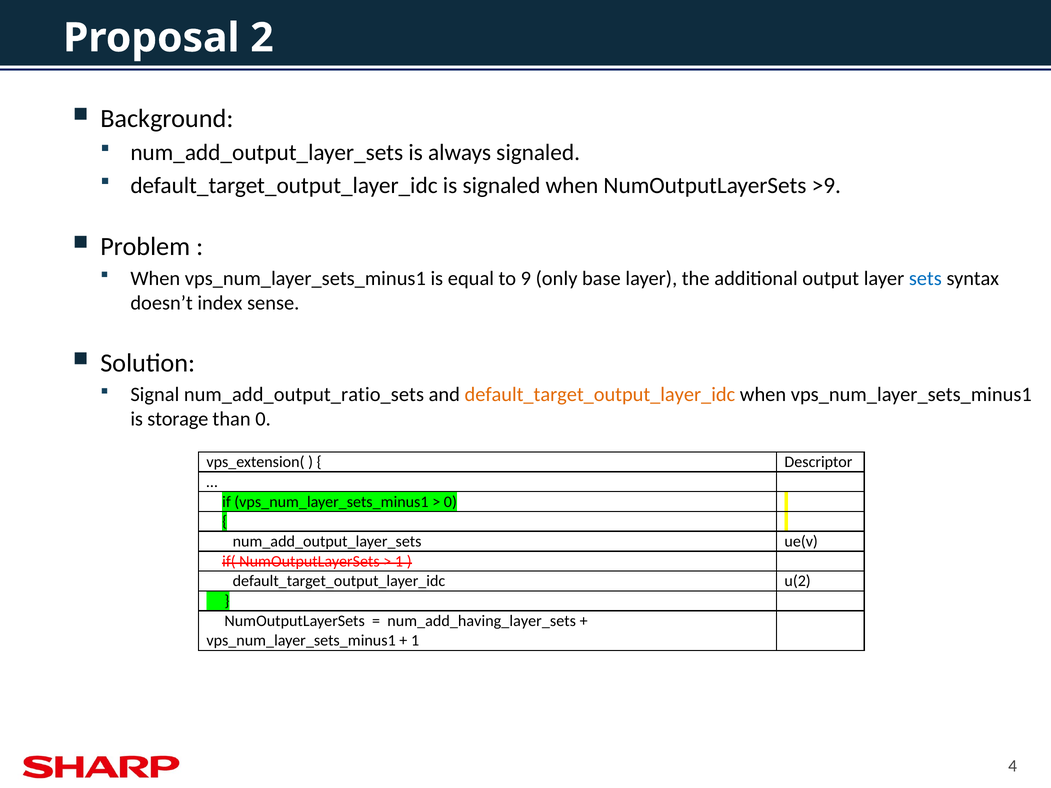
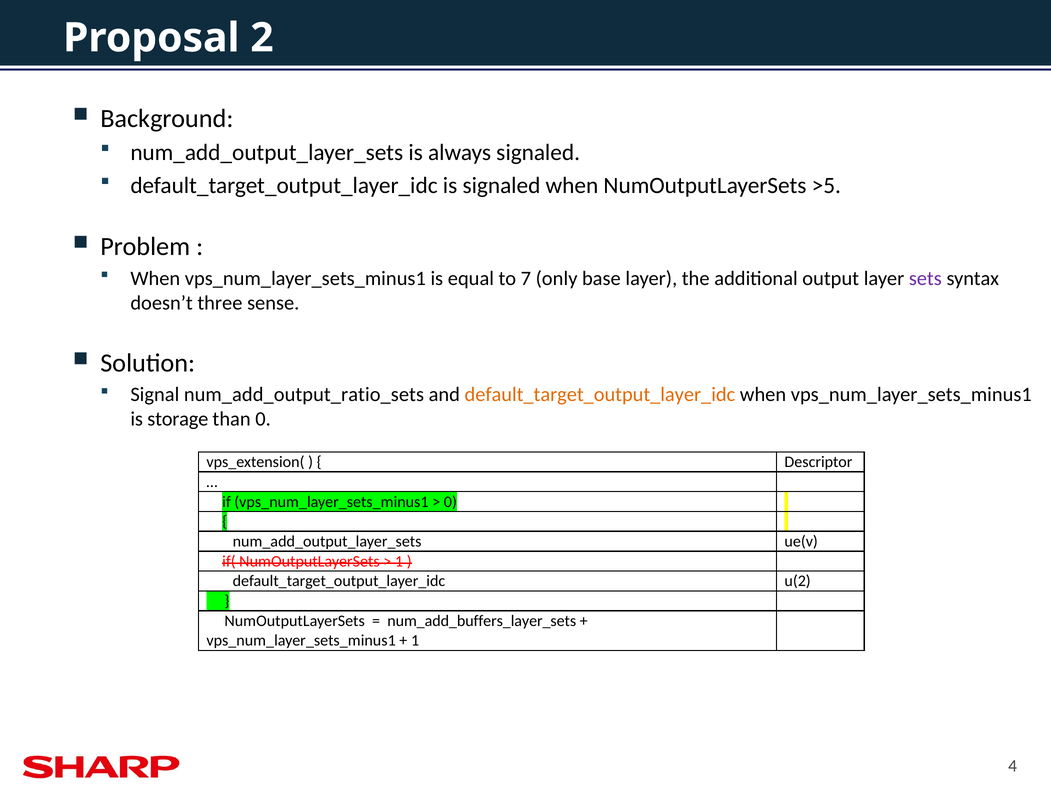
>9: >9 -> >5 (826, 185)
9: 9 -> 7 (526, 279)
sets colour: blue -> purple (925, 279)
index: index -> three (220, 303)
num_add_having_layer_sets: num_add_having_layer_sets -> num_add_buffers_layer_sets (482, 621)
